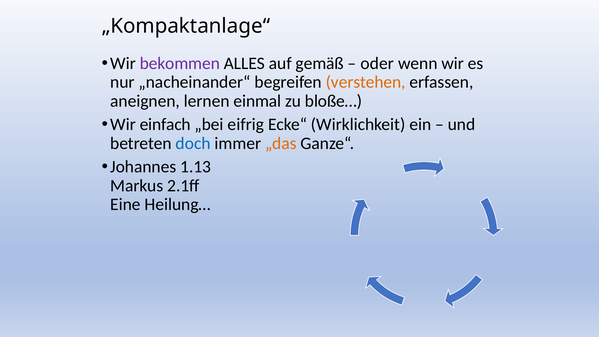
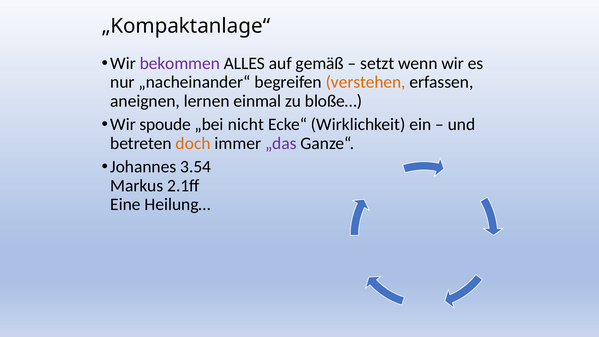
oder: oder -> setzt (377, 63)
einfach: einfach -> spoude (165, 124)
eifrig: eifrig -> nicht (246, 124)
doch colour: blue -> orange (193, 143)
„das colour: orange -> purple (281, 143)
1.13: 1.13 -> 3.54 (196, 167)
